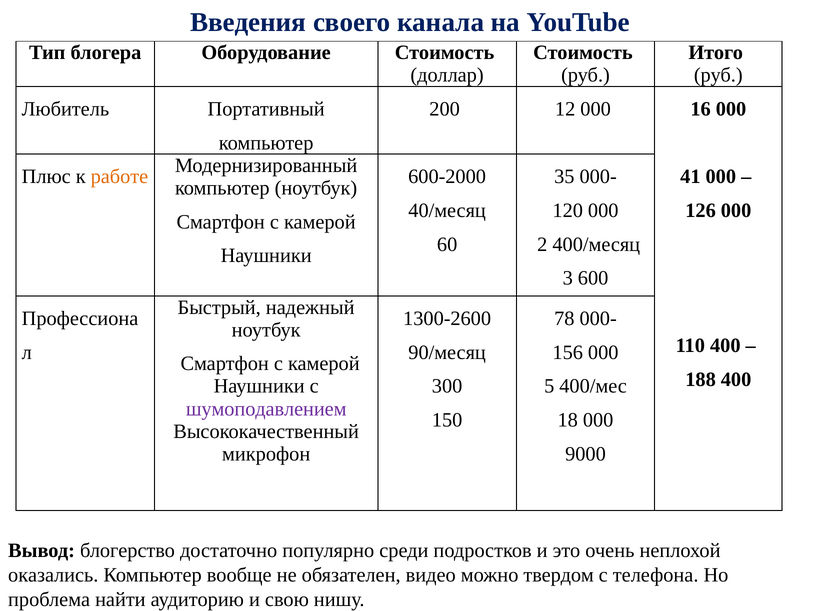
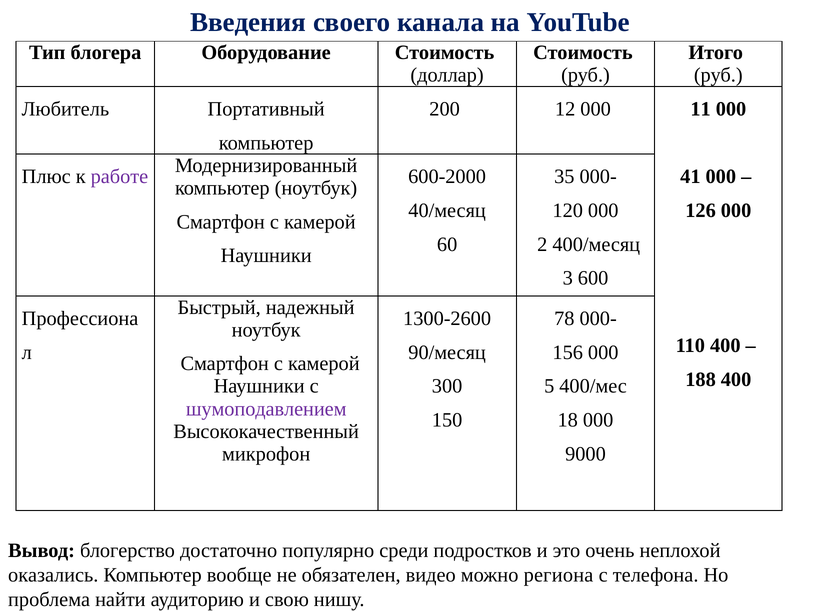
16: 16 -> 11 (701, 109)
работе colour: orange -> purple (119, 177)
твердом: твердом -> региона (559, 575)
